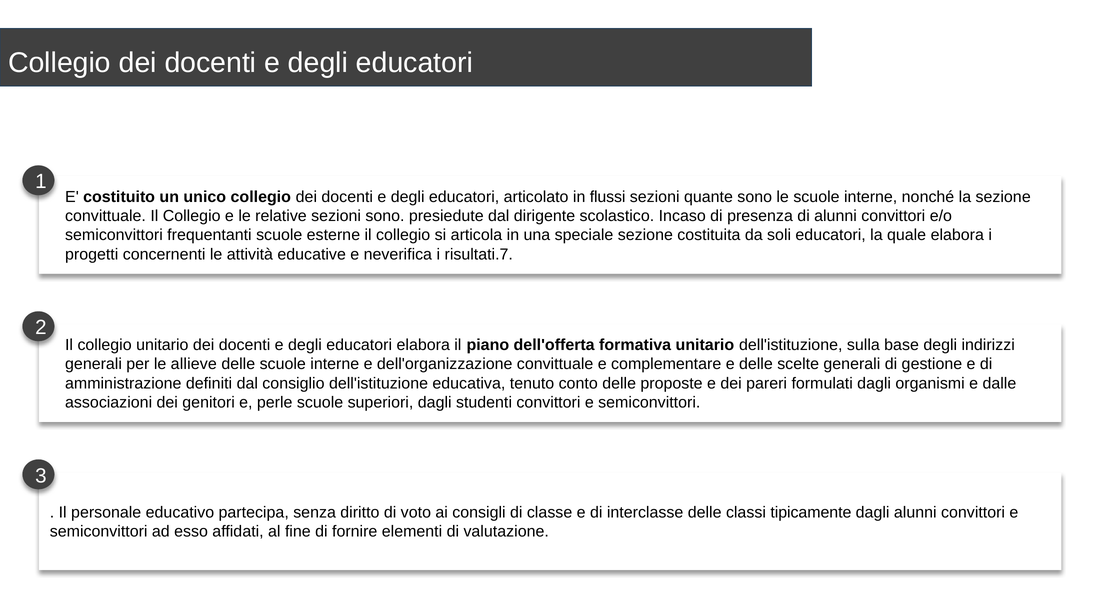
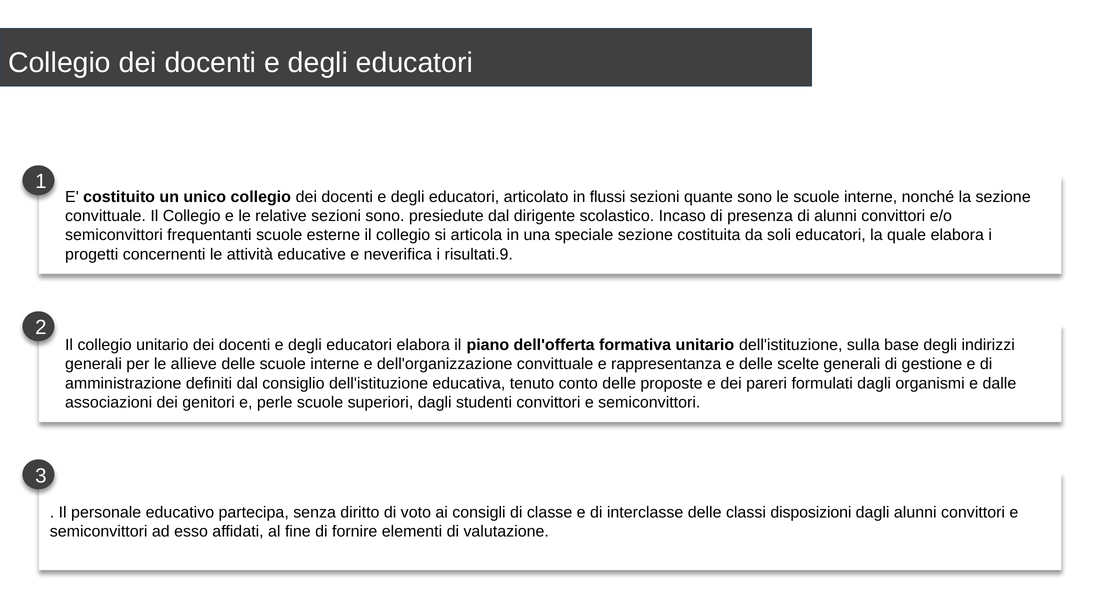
risultati.7: risultati.7 -> risultati.9 (479, 254)
complementare: complementare -> rappresentanza (666, 364)
tipicamente: tipicamente -> disposizioni (811, 512)
